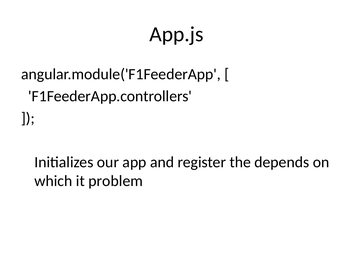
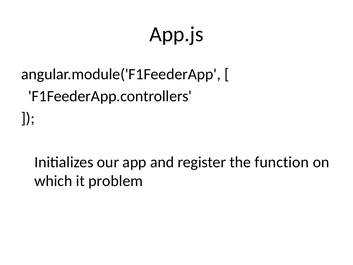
depends: depends -> function (282, 162)
